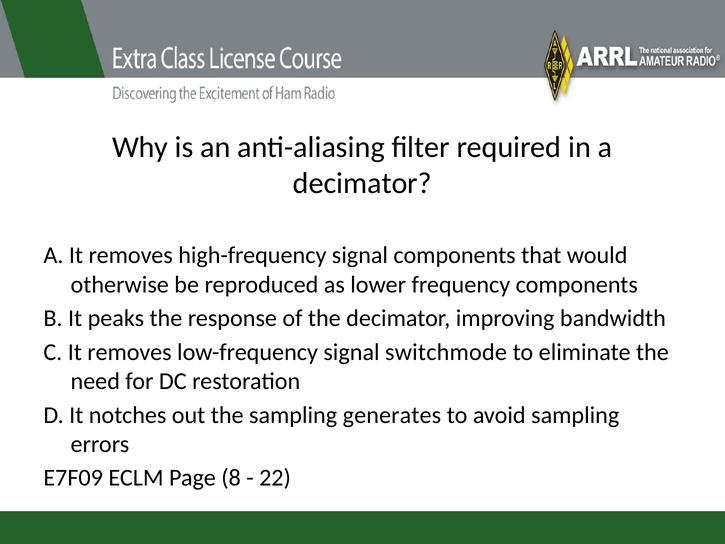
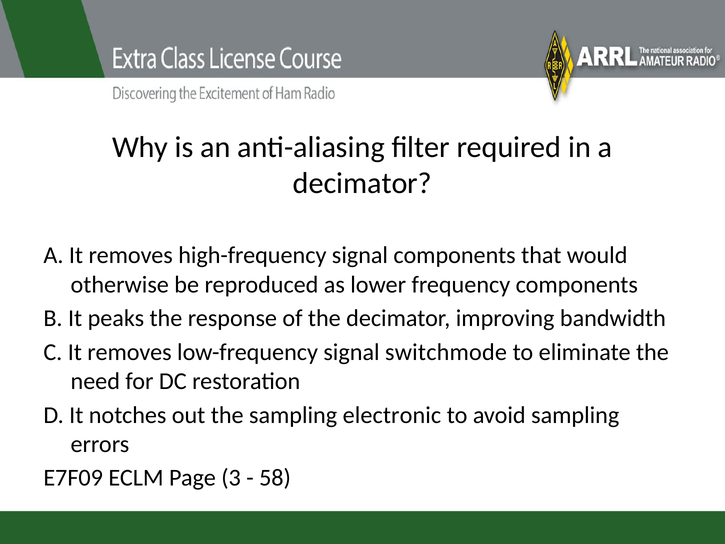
generates: generates -> electronic (392, 415)
8: 8 -> 3 (231, 478)
22: 22 -> 58 (275, 478)
